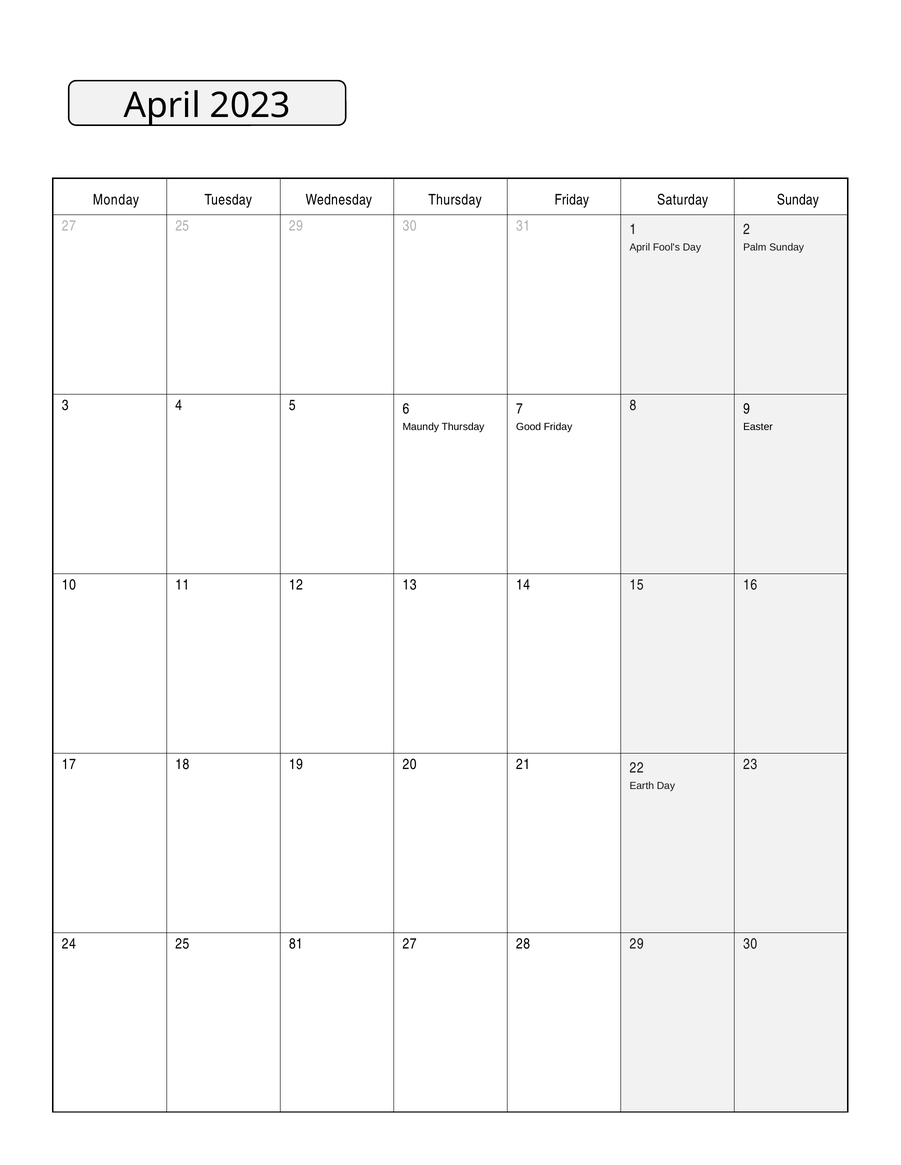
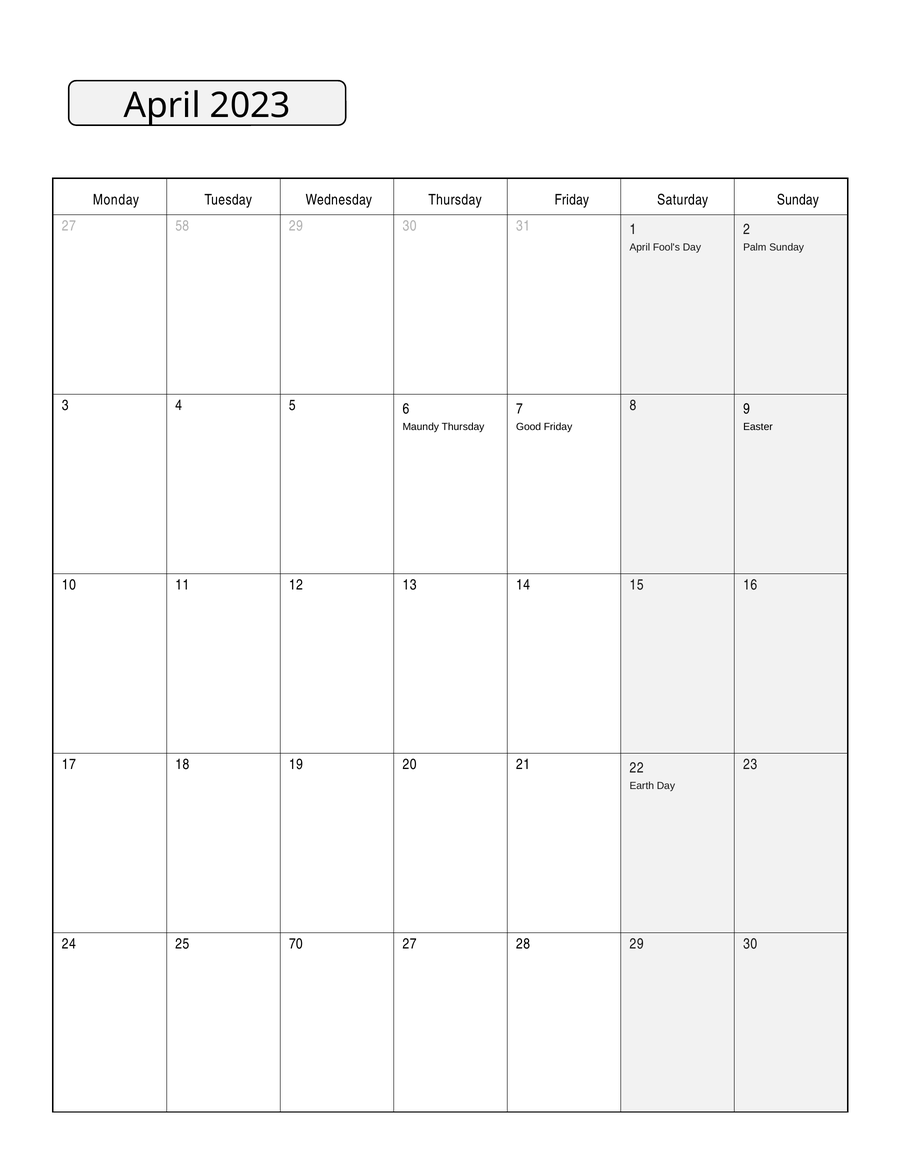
27 25: 25 -> 58 (182, 226)
81: 81 -> 70 (296, 945)
